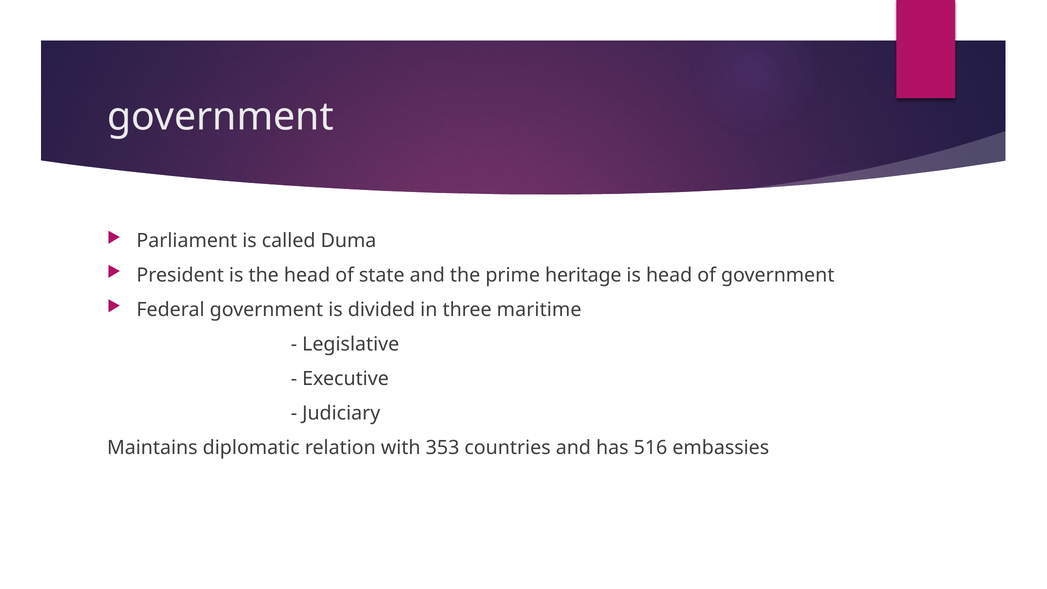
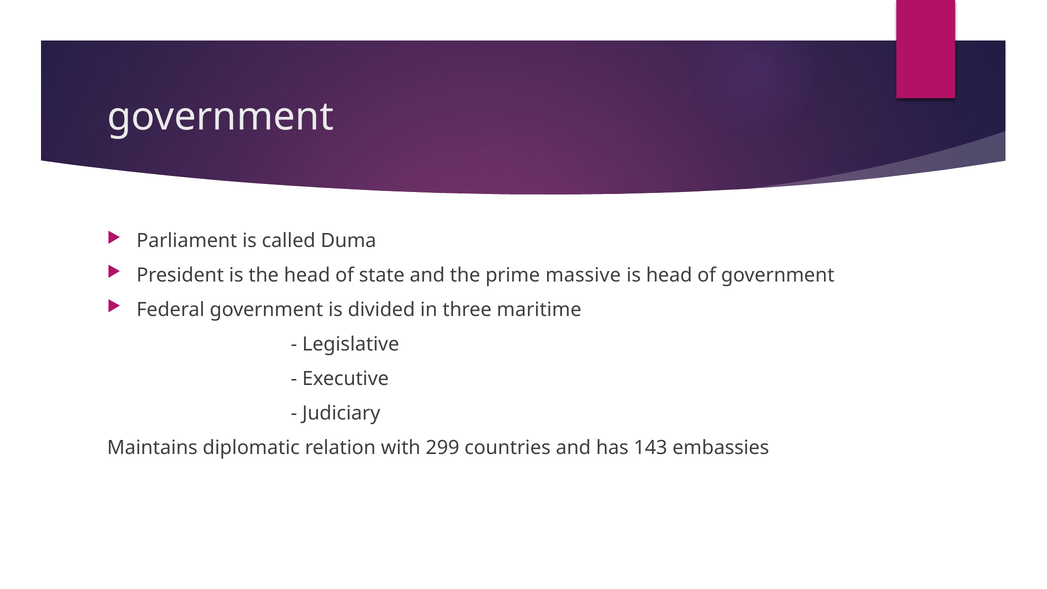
heritage: heritage -> massive (583, 275)
353: 353 -> 299 (443, 447)
516: 516 -> 143 (650, 447)
